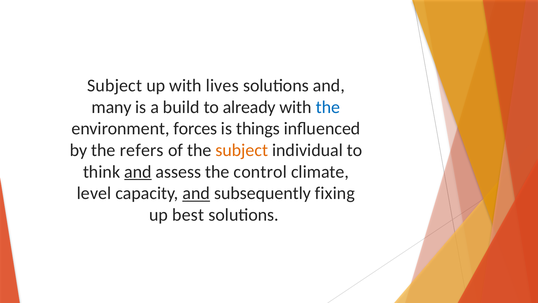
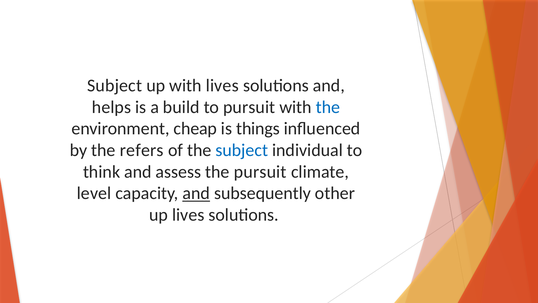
many: many -> helps (111, 107)
to already: already -> pursuit (249, 107)
forces: forces -> cheap (195, 129)
subject colour: orange -> blue (242, 150)
and underline: present -> none (138, 172)
the control: control -> pursuit (260, 172)
fixing: fixing -> other (335, 193)
up best: best -> lives (188, 215)
